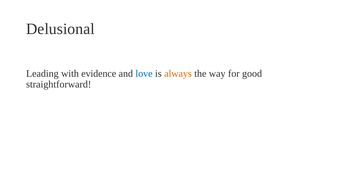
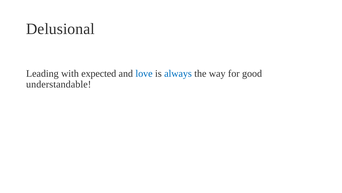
evidence: evidence -> expected (99, 73)
always colour: orange -> blue (178, 73)
straightforward: straightforward -> understandable (59, 84)
